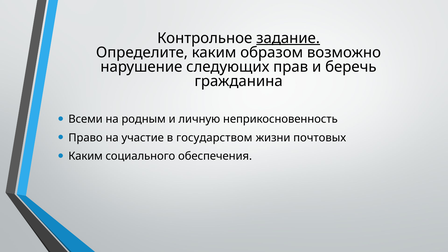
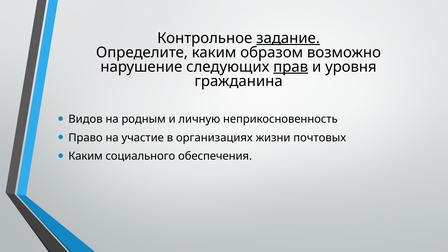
прав underline: none -> present (291, 67)
беречь: беречь -> уровня (351, 67)
Всеми: Всеми -> Видов (85, 119)
государством: государством -> организациях (214, 138)
